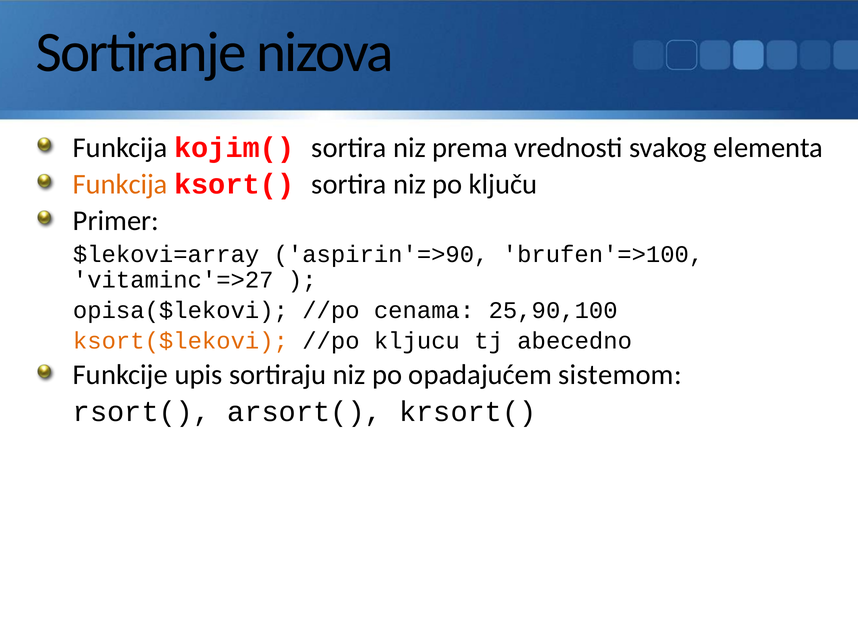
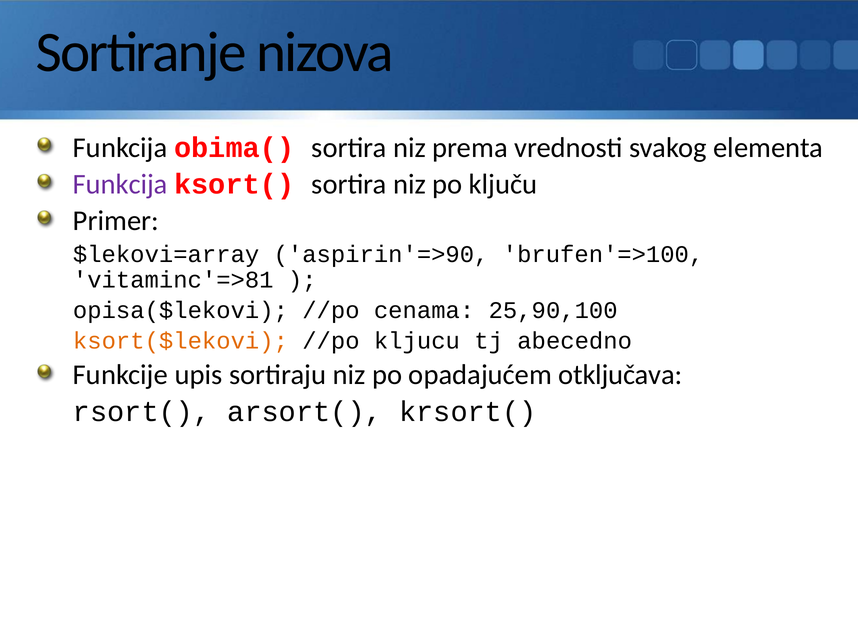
kojim(: kojim( -> obima( (234, 148)
Funkcija colour: orange -> purple (120, 184)
vitaminc'=>27: vitaminc'=>27 -> vitaminc'=>81 (173, 280)
sistemom: sistemom -> otključava (620, 375)
